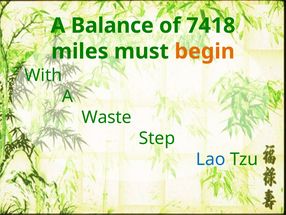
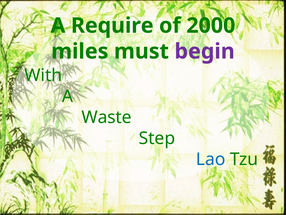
Balance: Balance -> Require (112, 26)
7418: 7418 -> 2000 (211, 26)
begin colour: orange -> purple (205, 51)
